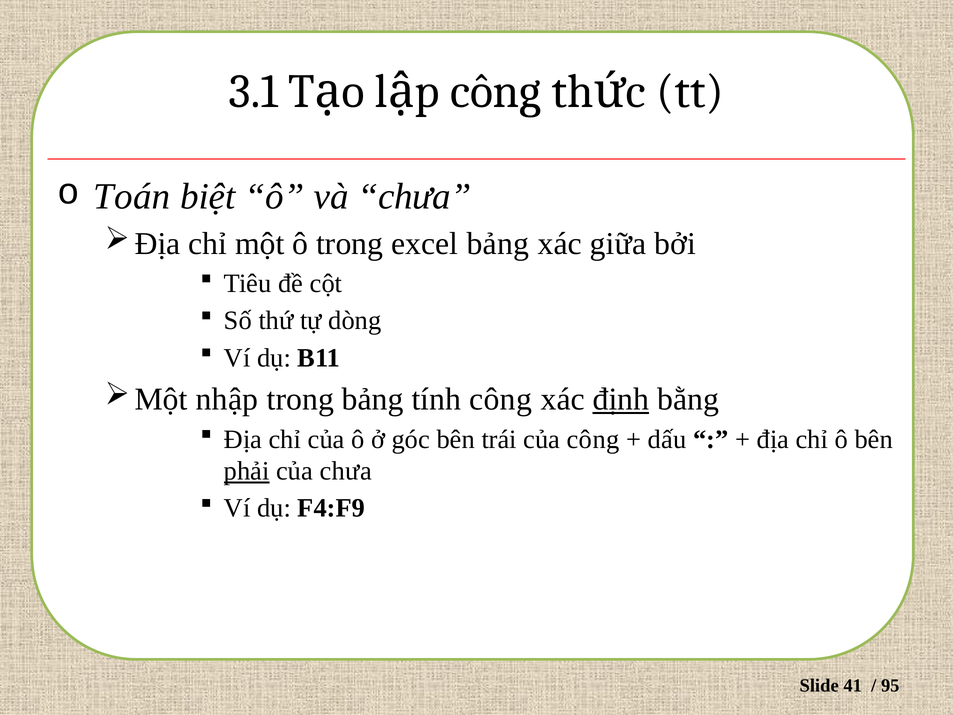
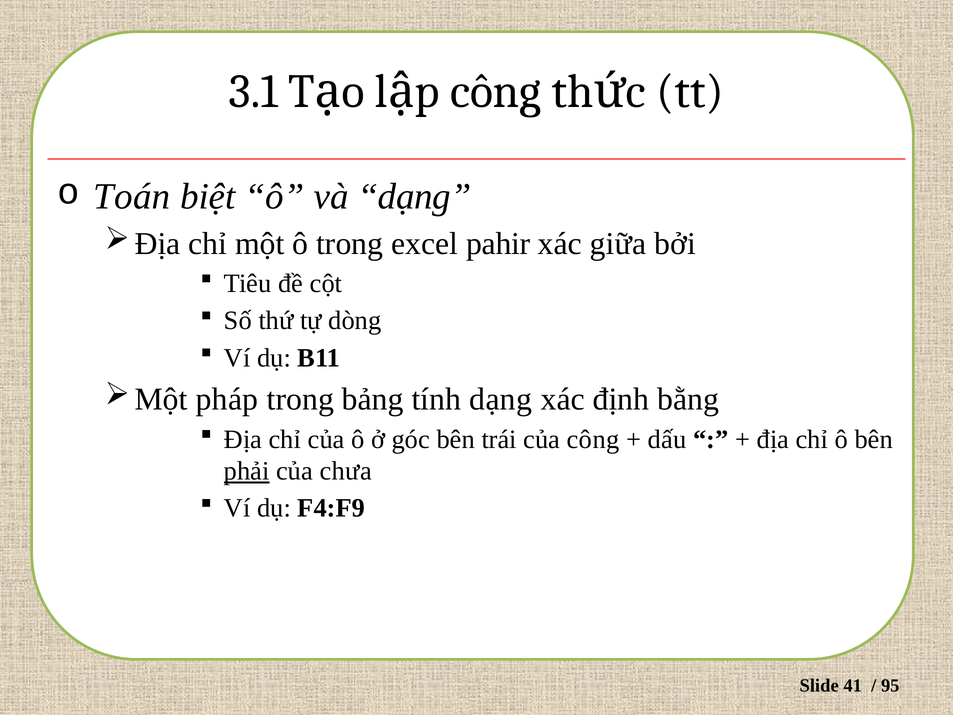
và chưa: chưa -> dạng (414, 196)
excel bảng: bảng -> pahir (498, 244)
nhập: nhập -> pháp (227, 399)
tính công: công -> dạng (501, 399)
định underline: present -> none (621, 399)
